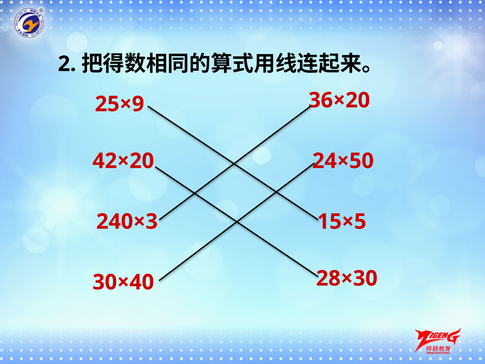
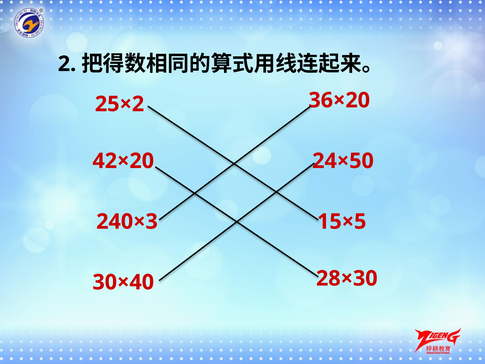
25×9: 25×9 -> 25×2 (120, 104)
